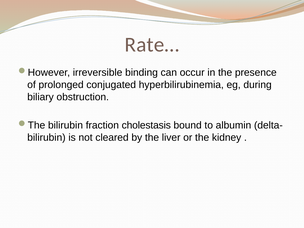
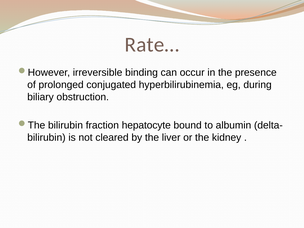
cholestasis: cholestasis -> hepatocyte (146, 125)
